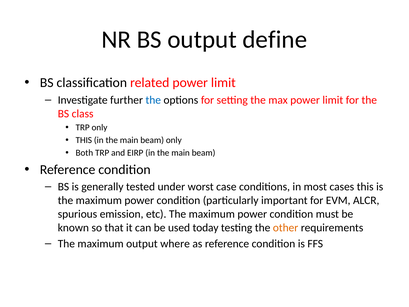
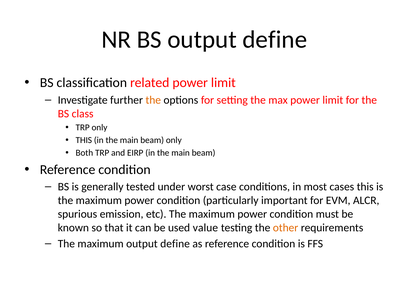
the colour: blue -> orange (153, 100)
today: today -> value (205, 228)
maximum output where: where -> define (175, 243)
